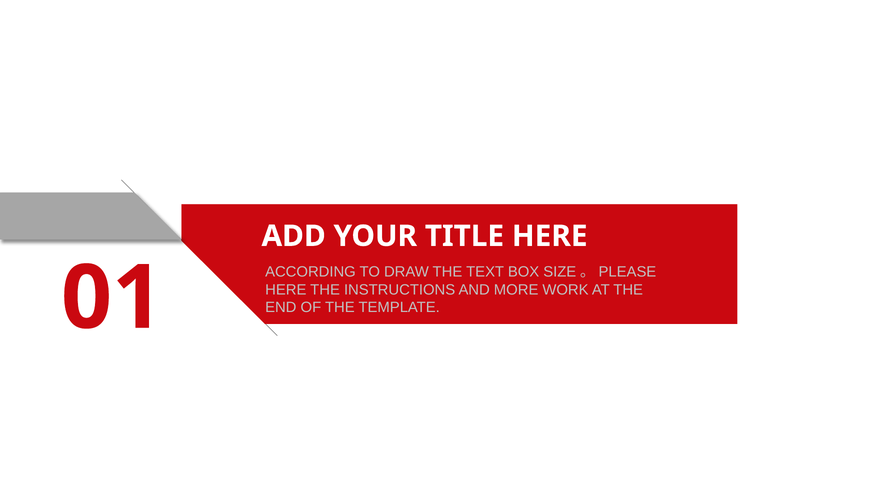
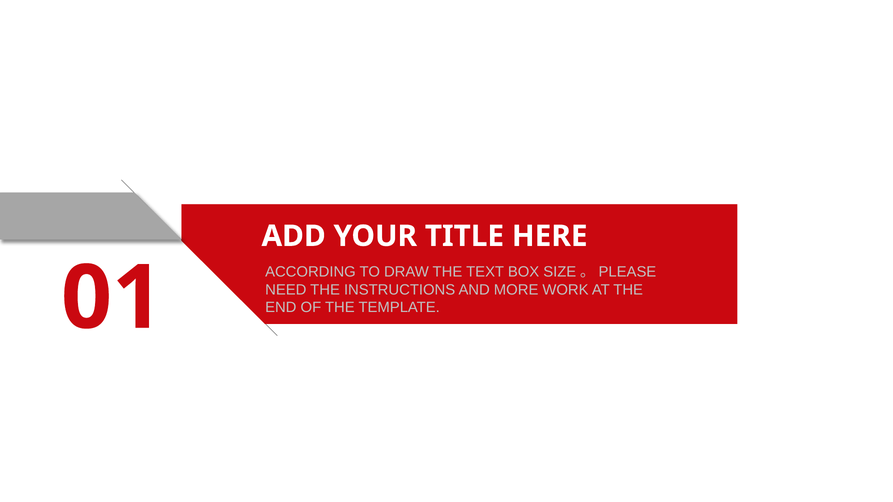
HERE: HERE -> NEED (286, 290)
